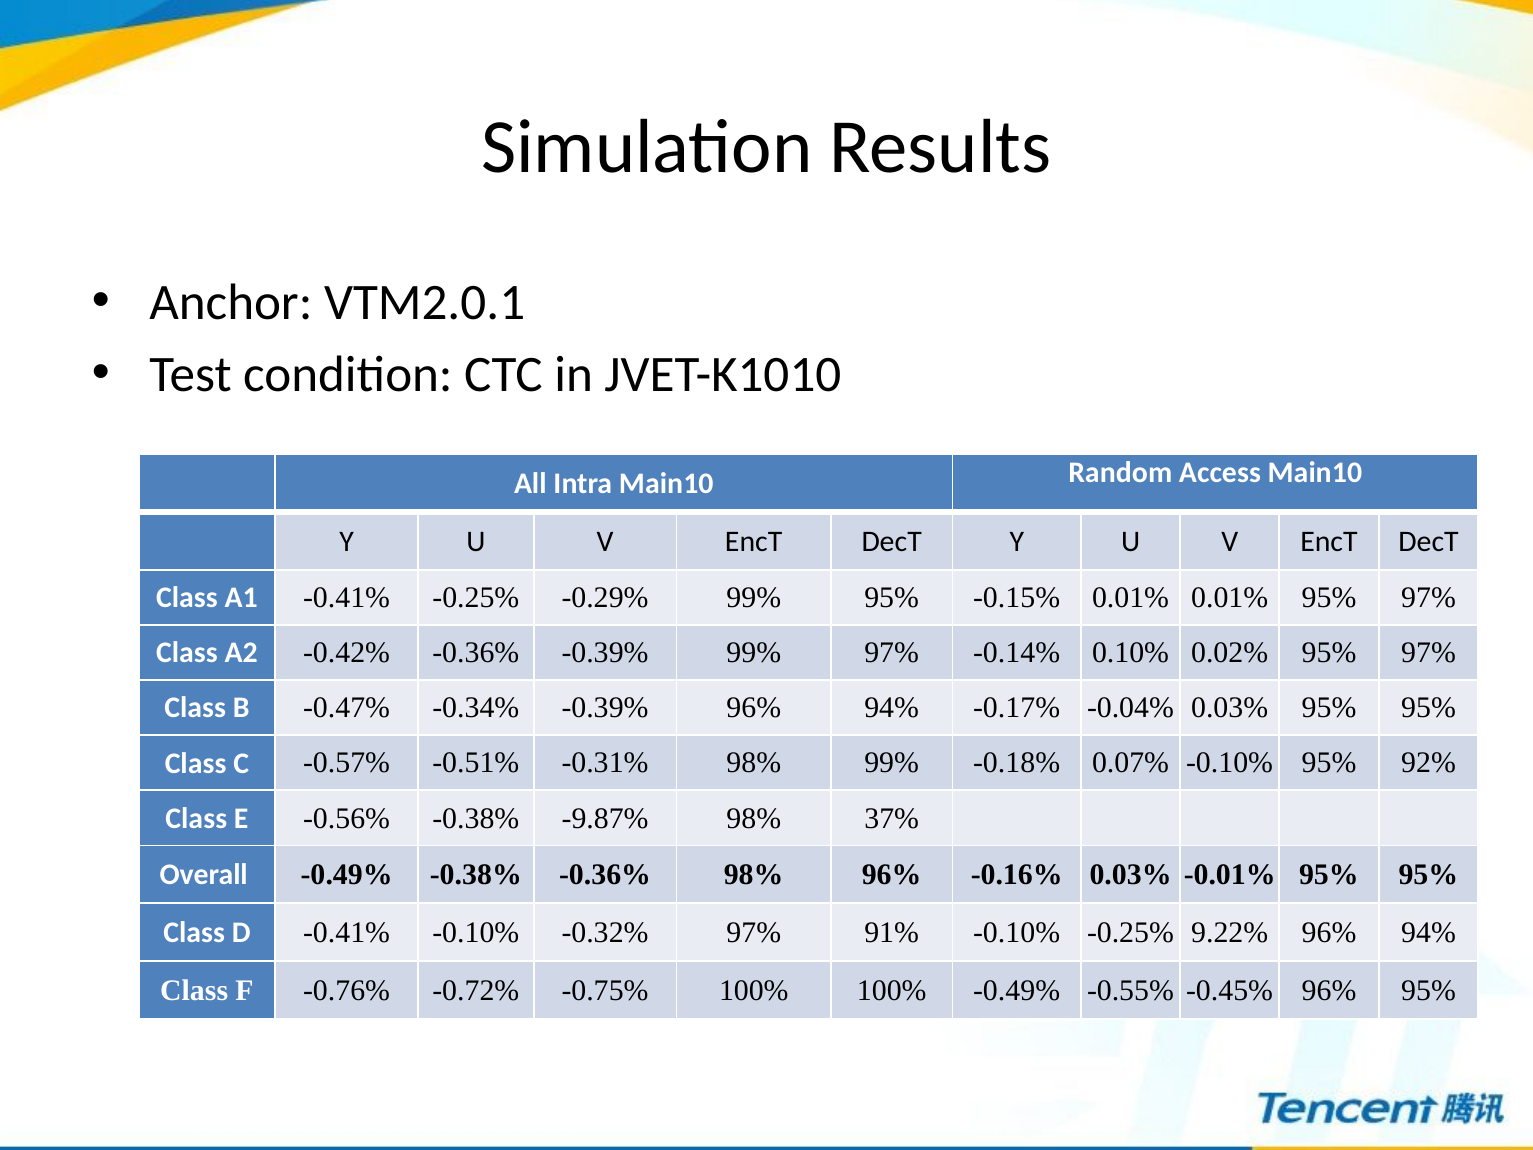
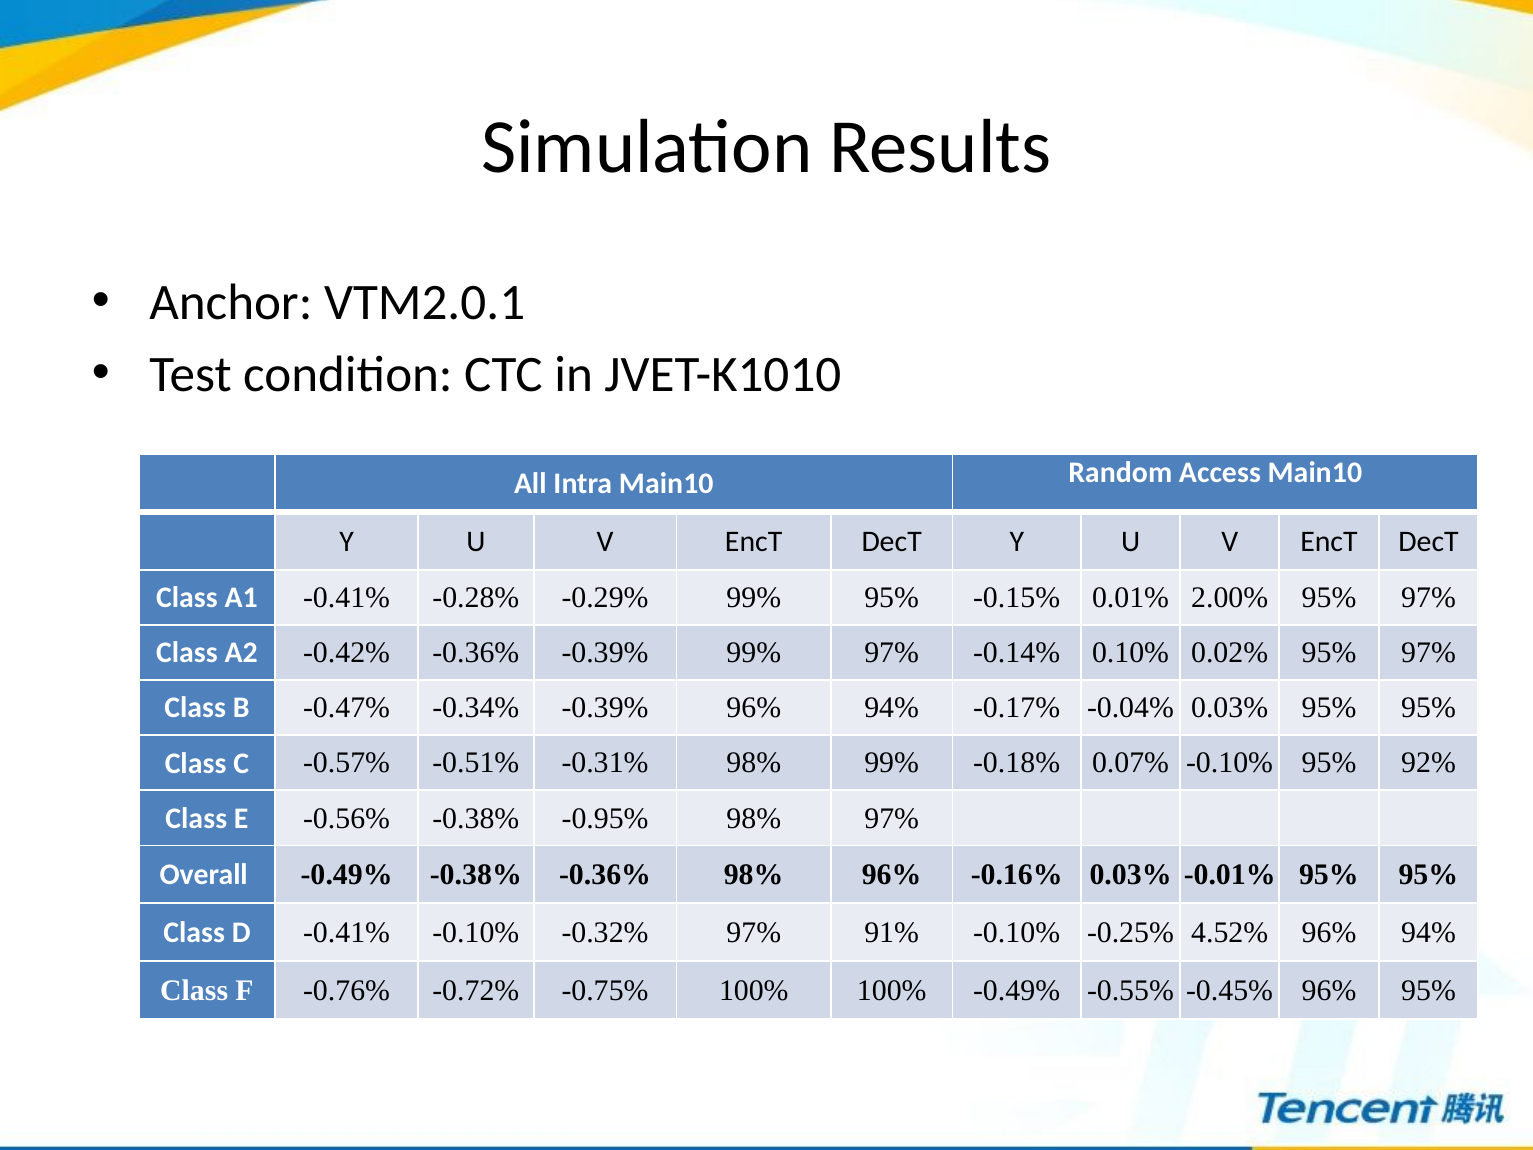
-0.41% -0.25%: -0.25% -> -0.28% (476, 598)
0.01% 0.01%: 0.01% -> 2.00% (1230, 598)
-9.87%: -9.87% -> -0.95% (605, 818)
98% 37%: 37% -> 97% (892, 818)
9.22%: 9.22% -> 4.52% (1230, 932)
